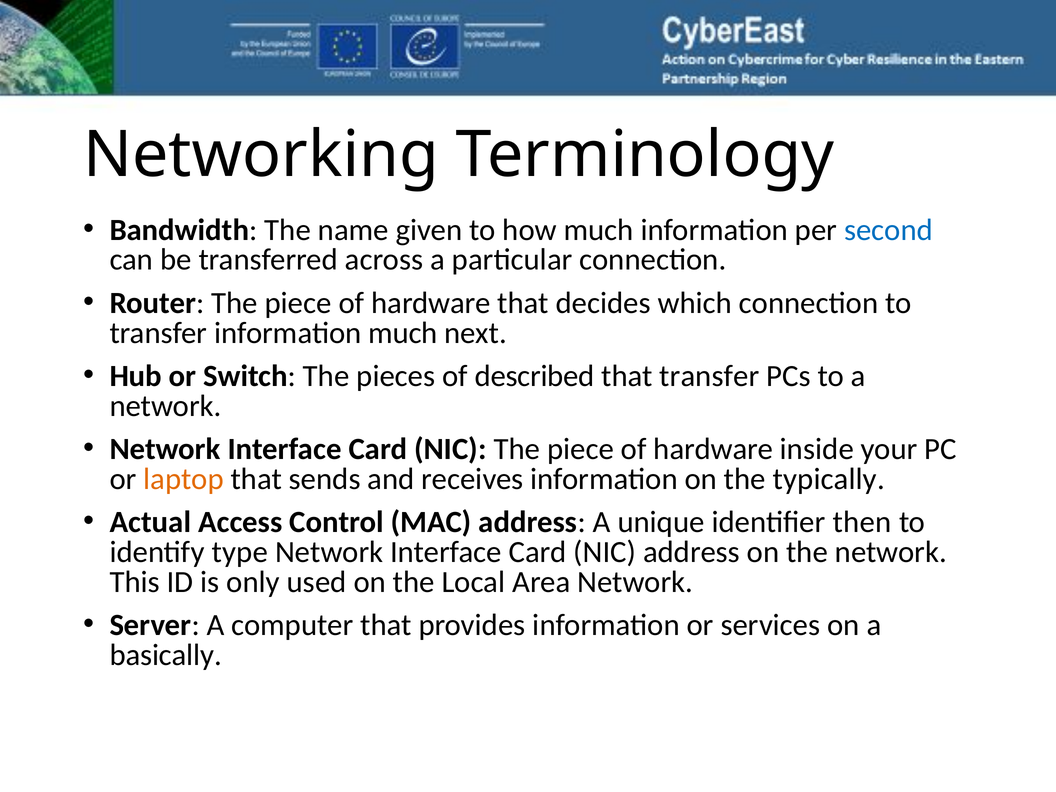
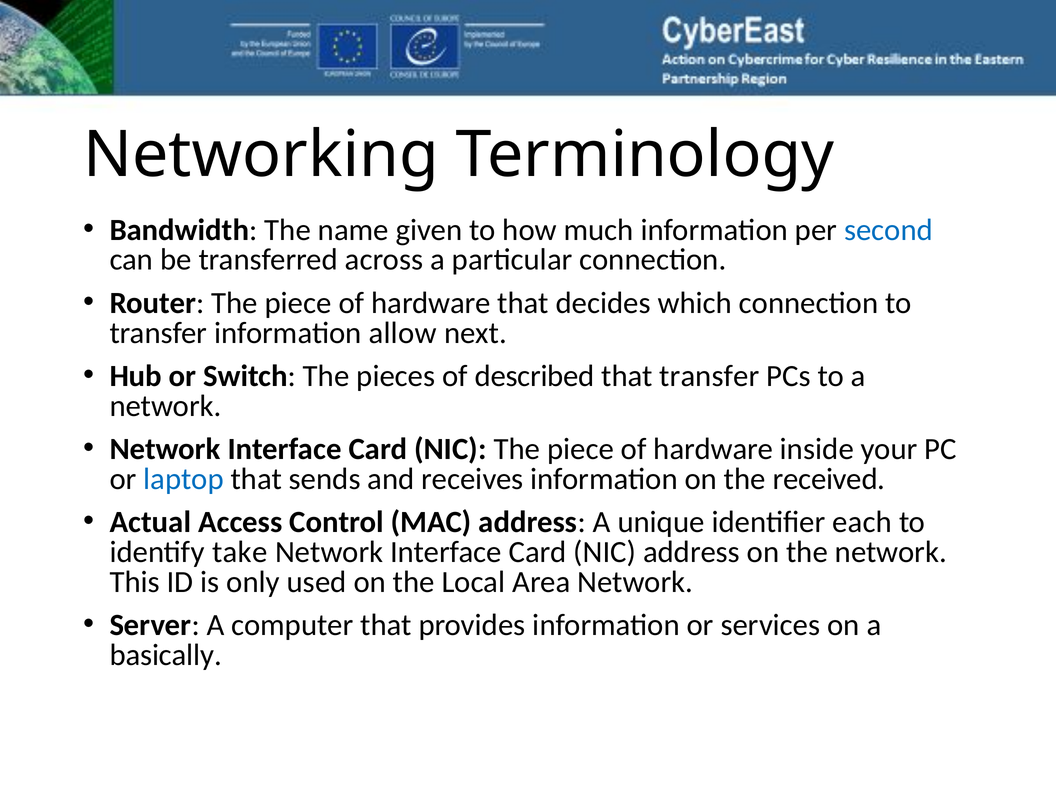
information much: much -> allow (403, 333)
laptop colour: orange -> blue (184, 479)
typically: typically -> received (829, 479)
then: then -> each (862, 522)
type: type -> take (240, 552)
